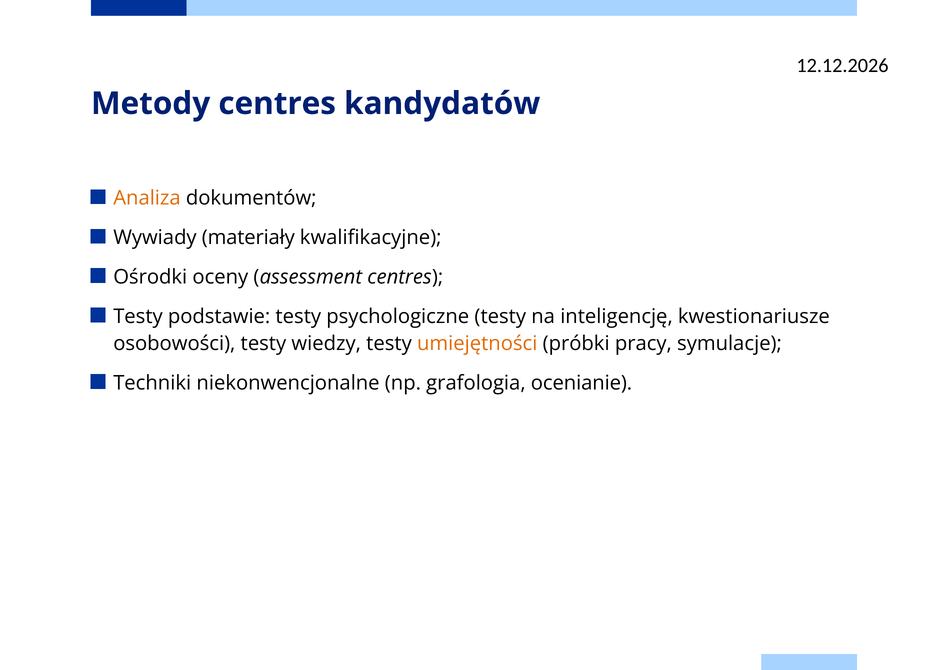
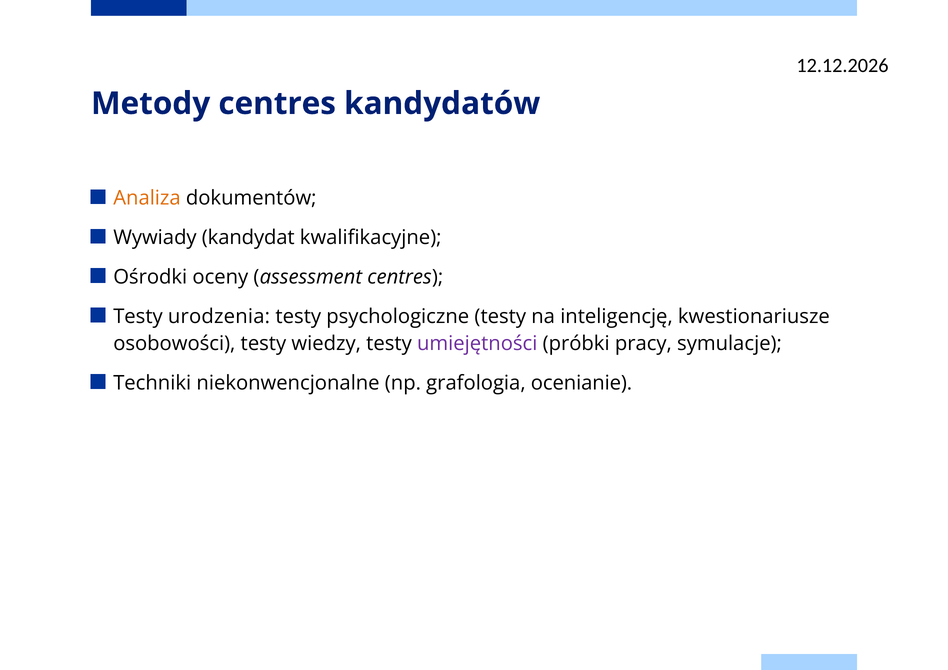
materiały: materiały -> kandydat (248, 238)
podstawie: podstawie -> urodzenia (219, 317)
umiejętności colour: orange -> purple (477, 344)
